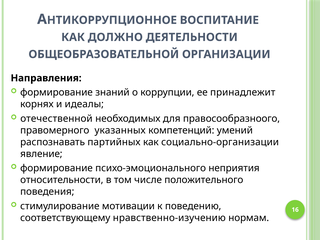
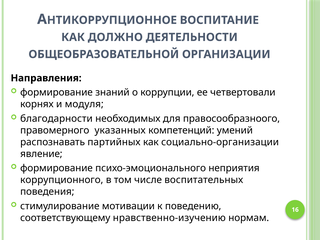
принадлежит: принадлежит -> четвертовали (243, 93)
идеалы: идеалы -> модуля (84, 104)
отечественной: отечественной -> благодарности (56, 119)
относительности: относительности -> коррупционного (62, 180)
положительного: положительного -> воспитательных (204, 180)
